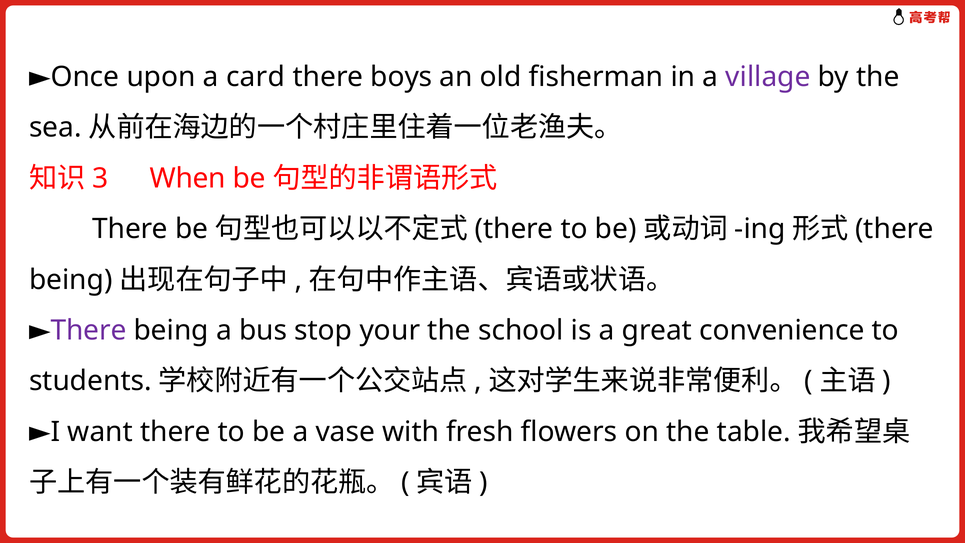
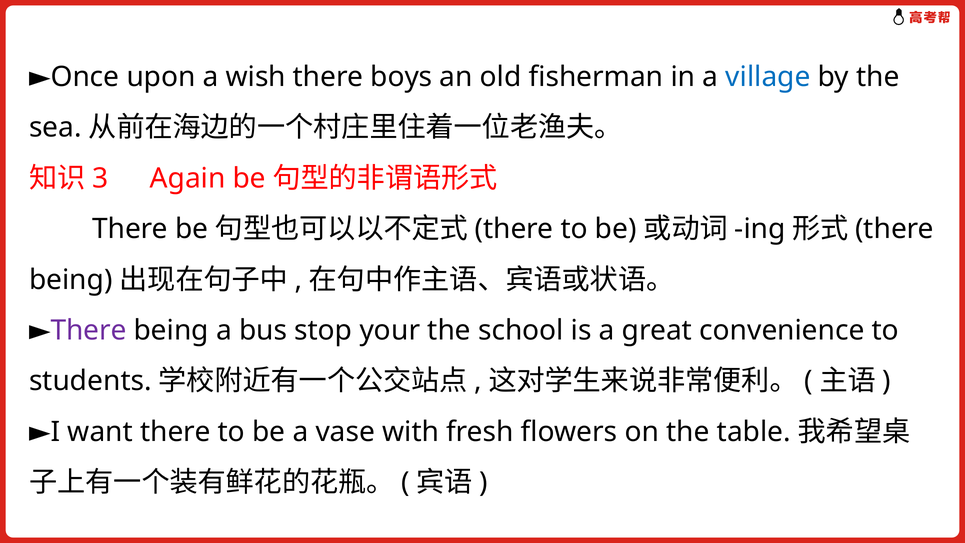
card: card -> wish (256, 77)
village colour: purple -> blue (768, 77)
When: When -> Again (188, 178)
